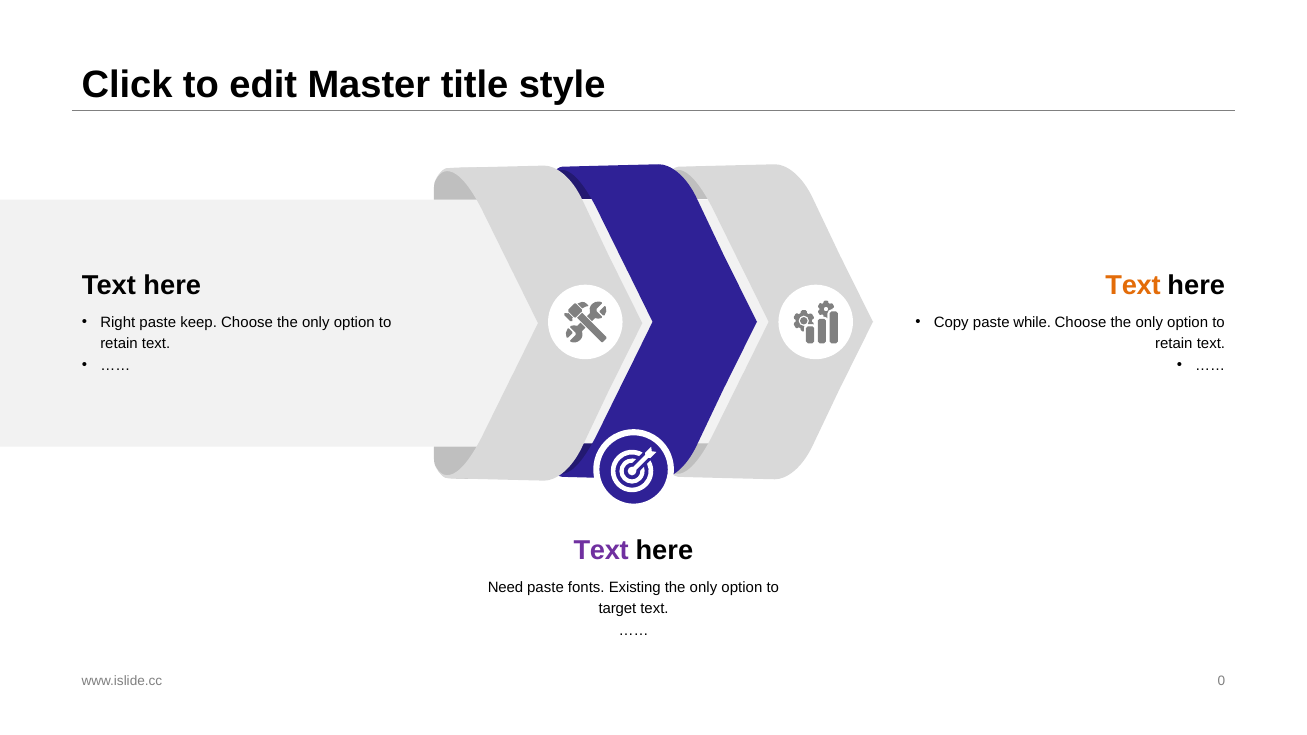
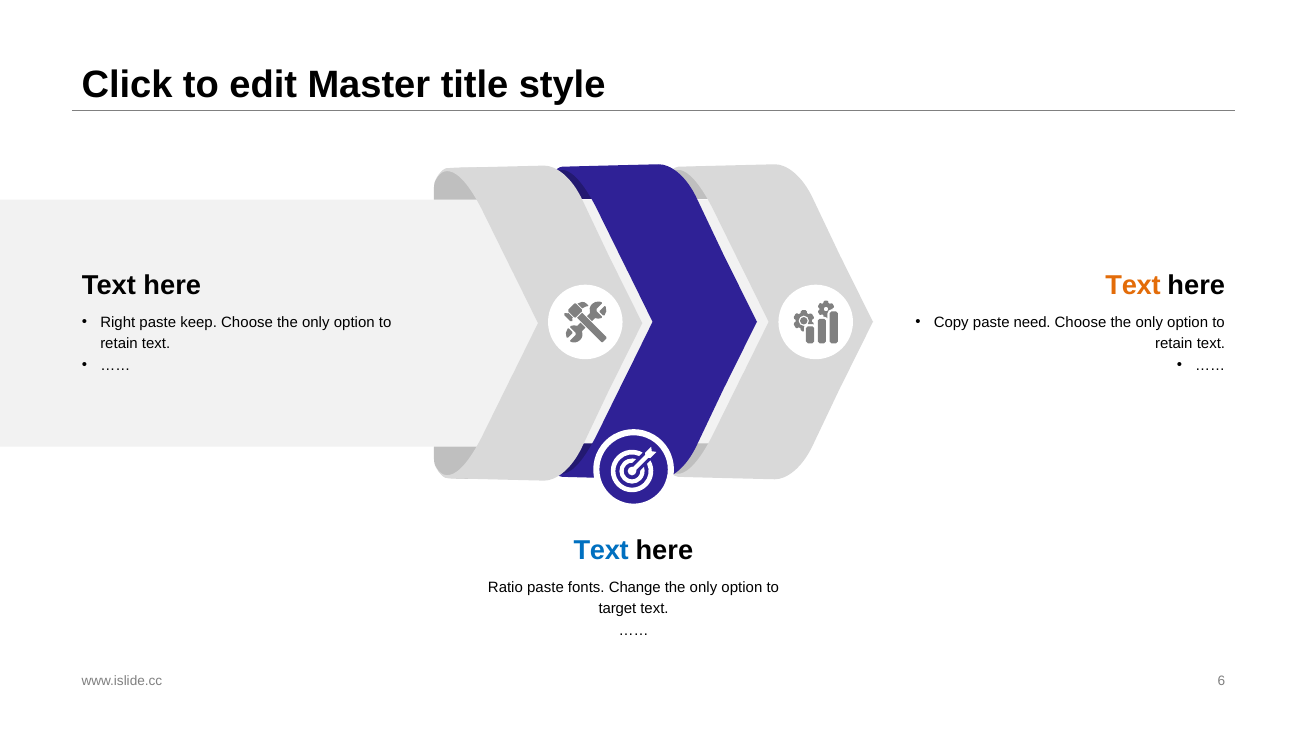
while: while -> need (1032, 322)
Text colour: purple -> blue (601, 551)
Need: Need -> Ratio (505, 587)
Existing: Existing -> Change (635, 587)
0: 0 -> 6 (1221, 681)
